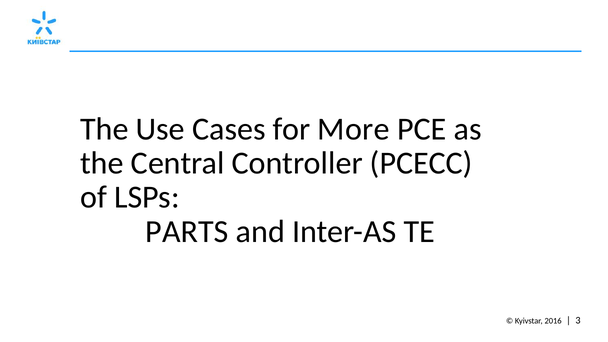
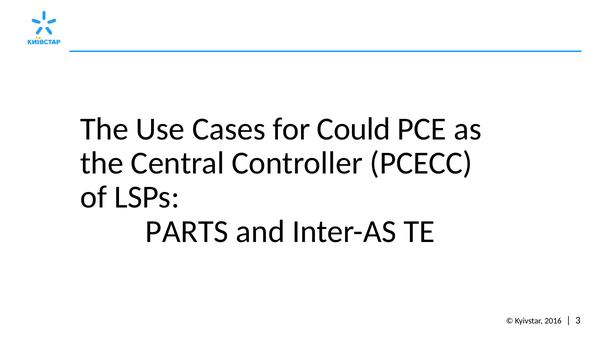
More: More -> Could (354, 129)
